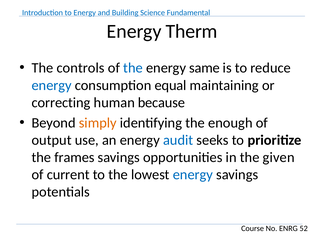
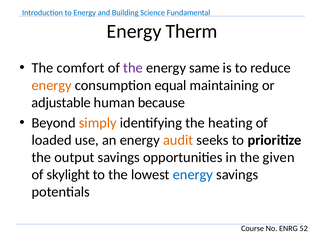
controls: controls -> comfort (81, 68)
the colour: blue -> purple (133, 68)
energy colour: blue -> orange (52, 85)
correcting: correcting -> adjustable (61, 103)
enough: enough -> heating (230, 123)
output: output -> loaded (52, 140)
audit colour: blue -> orange (178, 140)
frames: frames -> output (74, 157)
current: current -> skylight (68, 175)
